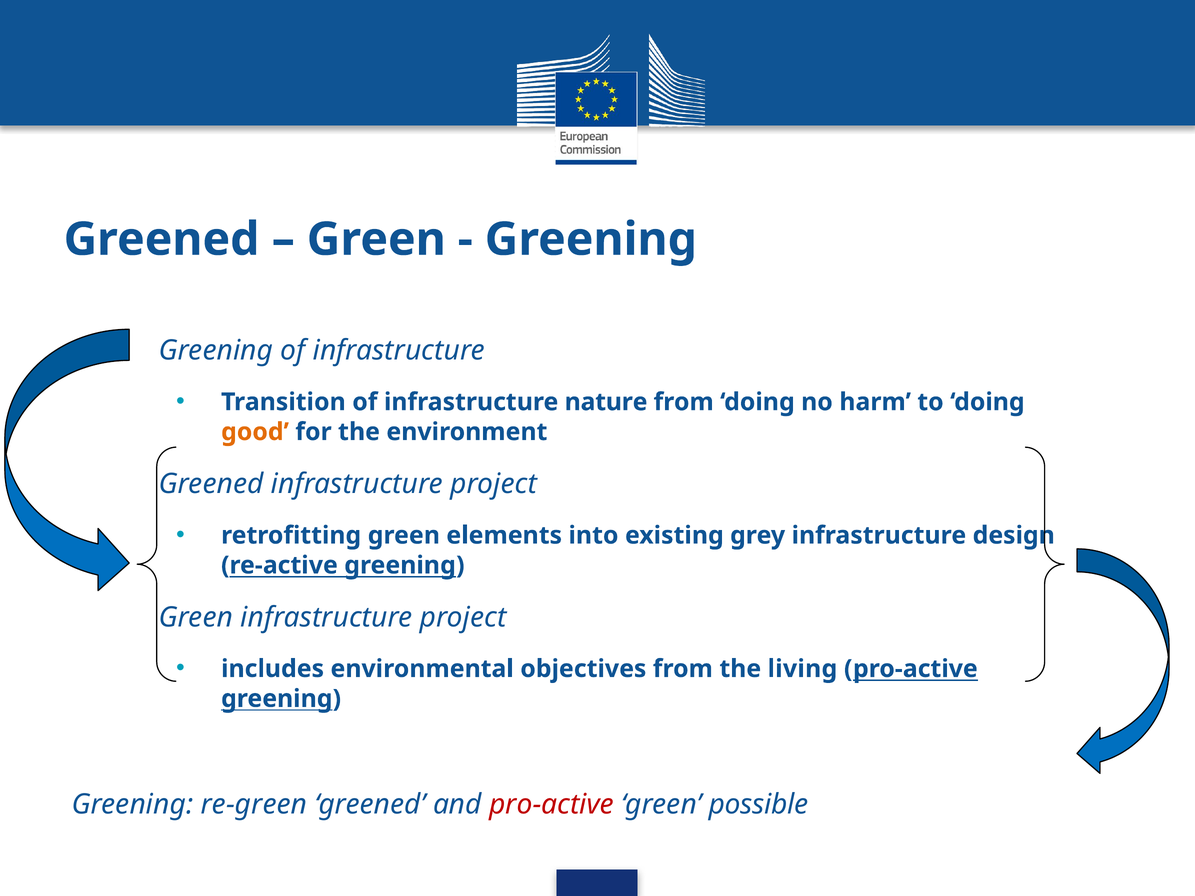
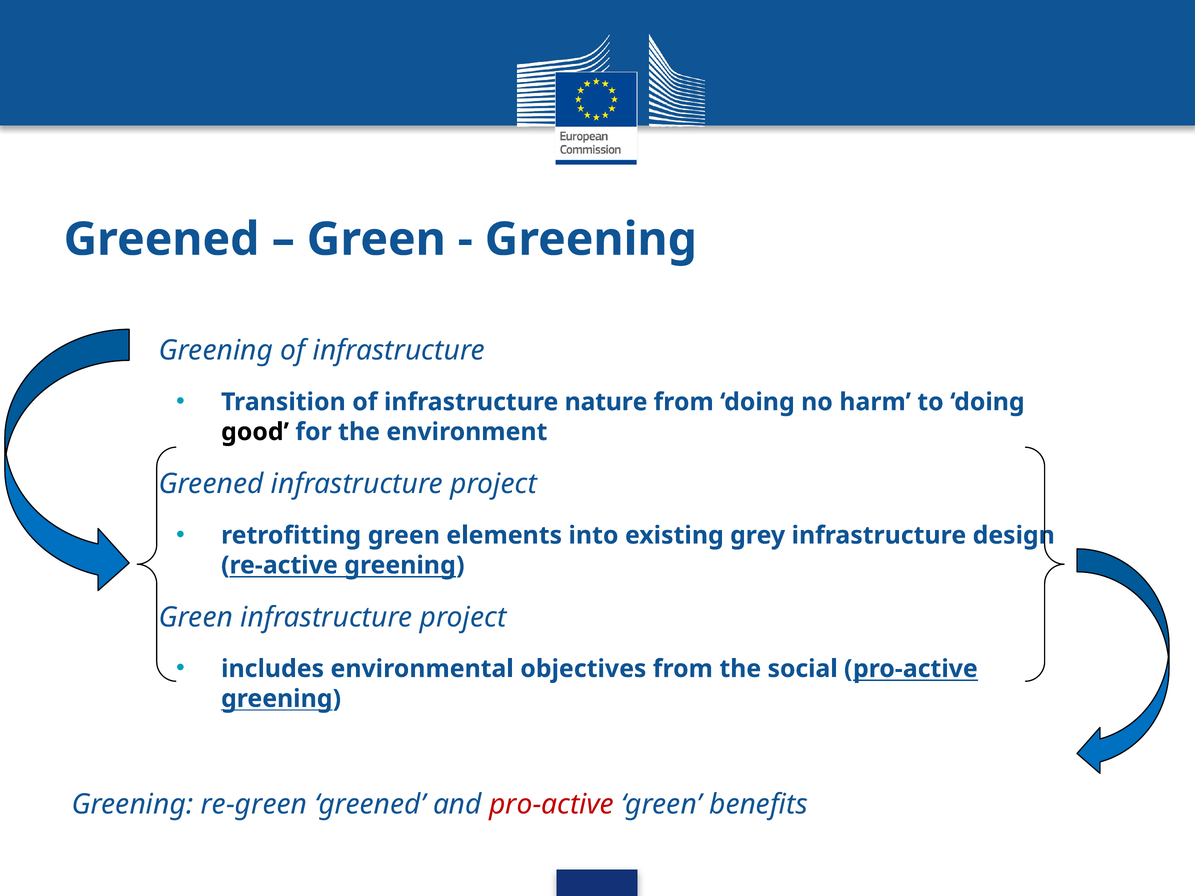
good colour: orange -> black (255, 432)
living: living -> social (803, 669)
possible: possible -> benefits (758, 805)
